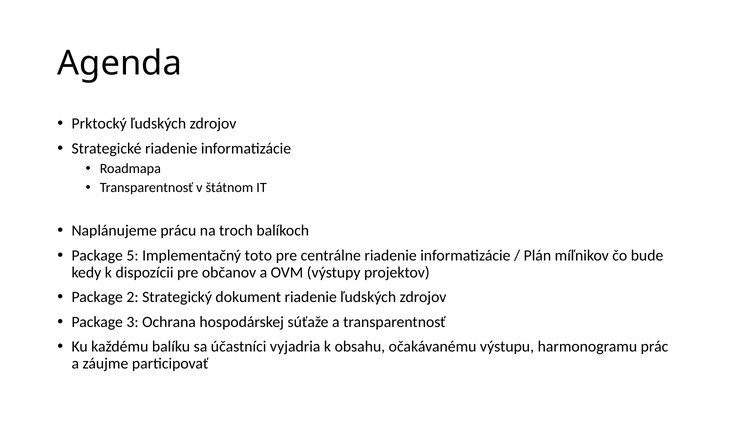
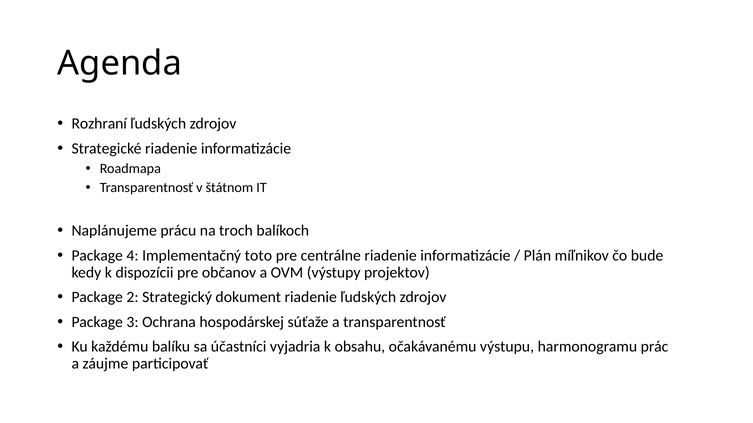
Prktocký: Prktocký -> Rozhraní (99, 124)
5: 5 -> 4 (133, 256)
